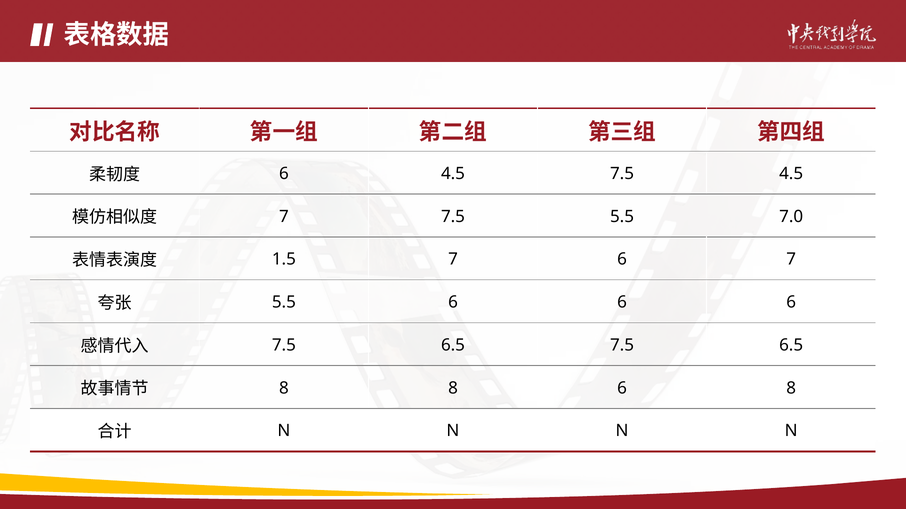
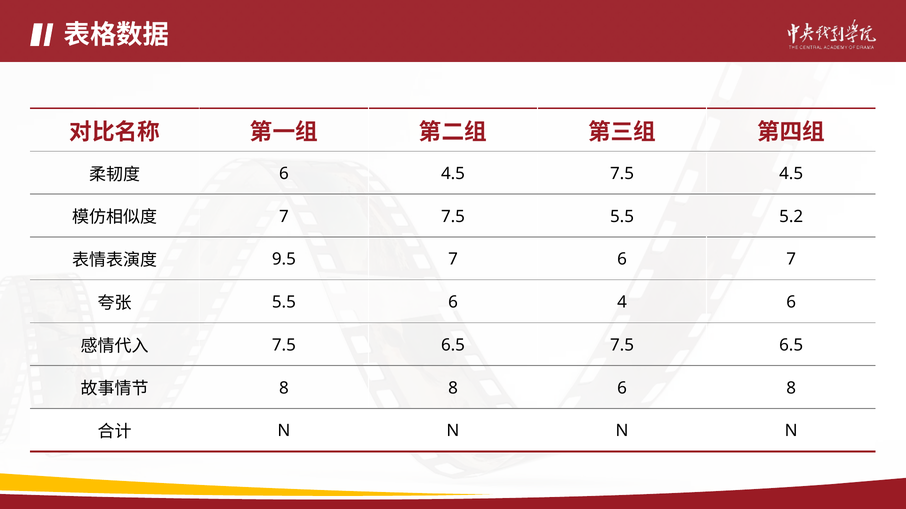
7.0: 7.0 -> 5.2 (791, 217)
1.5: 1.5 -> 9.5 (284, 260)
5.5 6 6: 6 -> 4 (622, 303)
